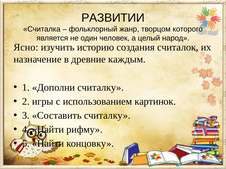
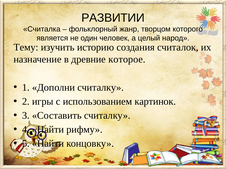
Ясно: Ясно -> Тему (26, 47)
каждым: каждым -> которое (127, 59)
